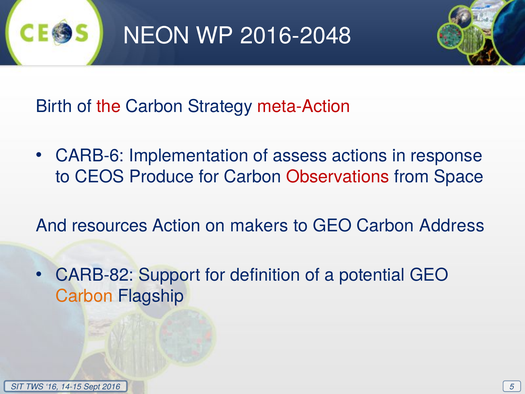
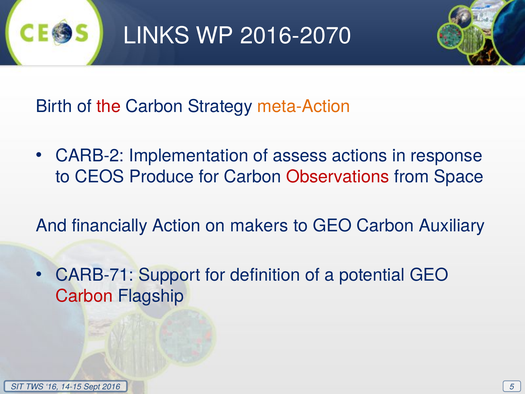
NEON: NEON -> LINKS (156, 36)
2016-2048: 2016-2048 -> 2016-2070 (296, 36)
meta-Action colour: red -> orange (304, 106)
CARB-6: CARB-6 -> CARB-2 (90, 155)
resources: resources -> financially (110, 226)
Address: Address -> Auxiliary (452, 226)
CARB-82: CARB-82 -> CARB-71 (95, 275)
Carbon colour: orange -> red (84, 296)
